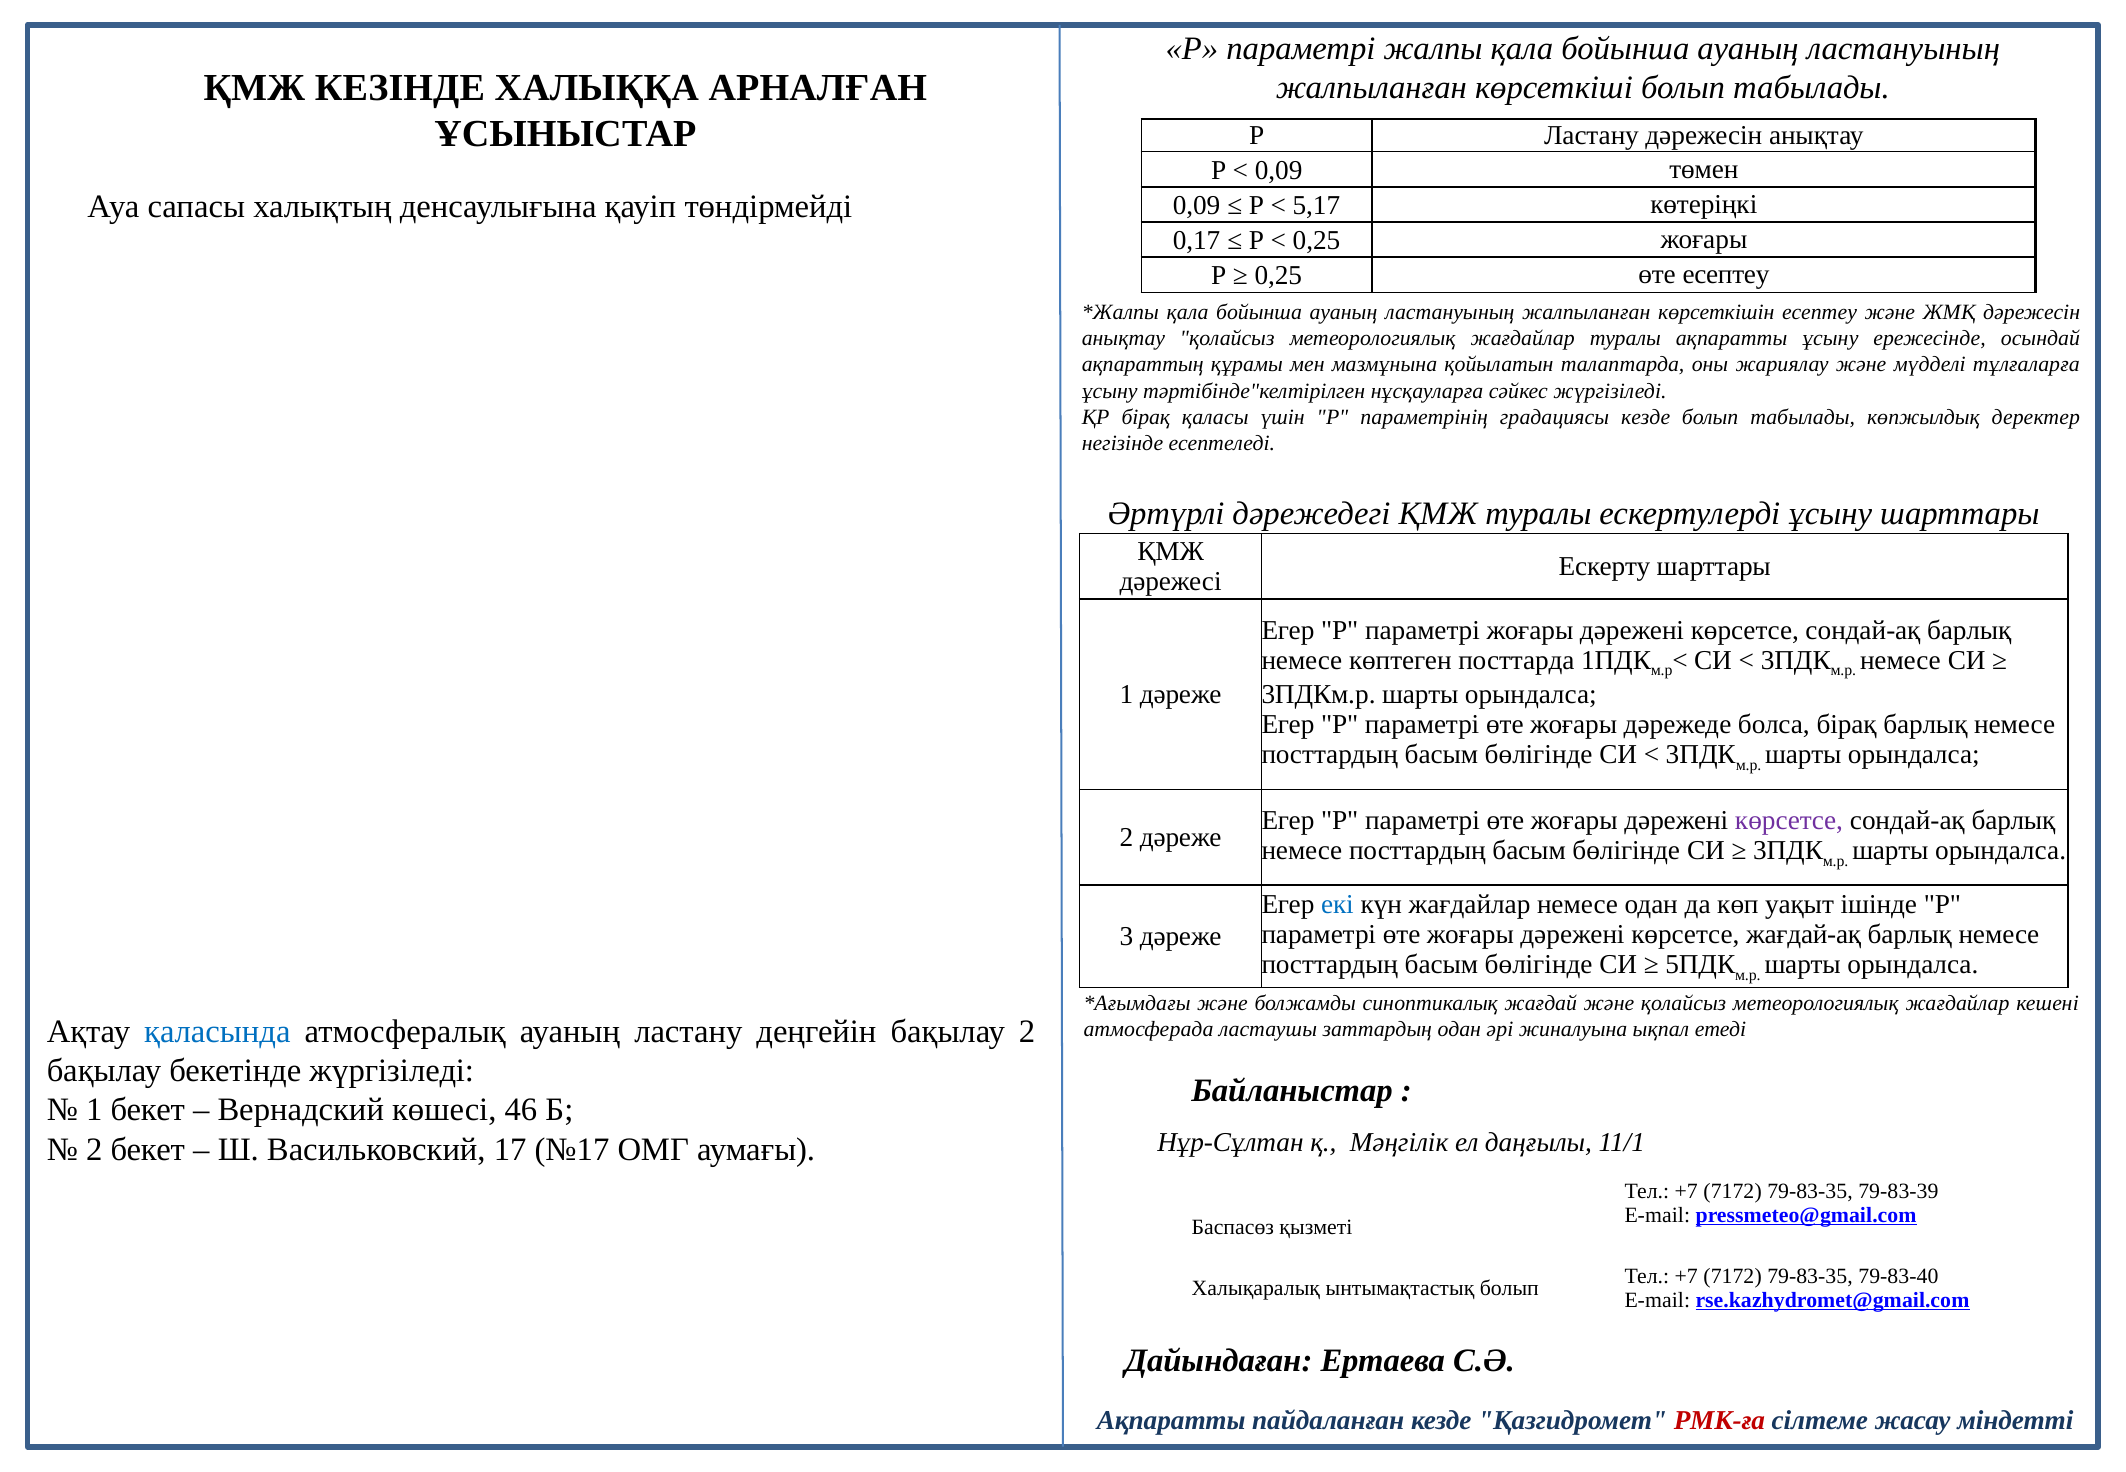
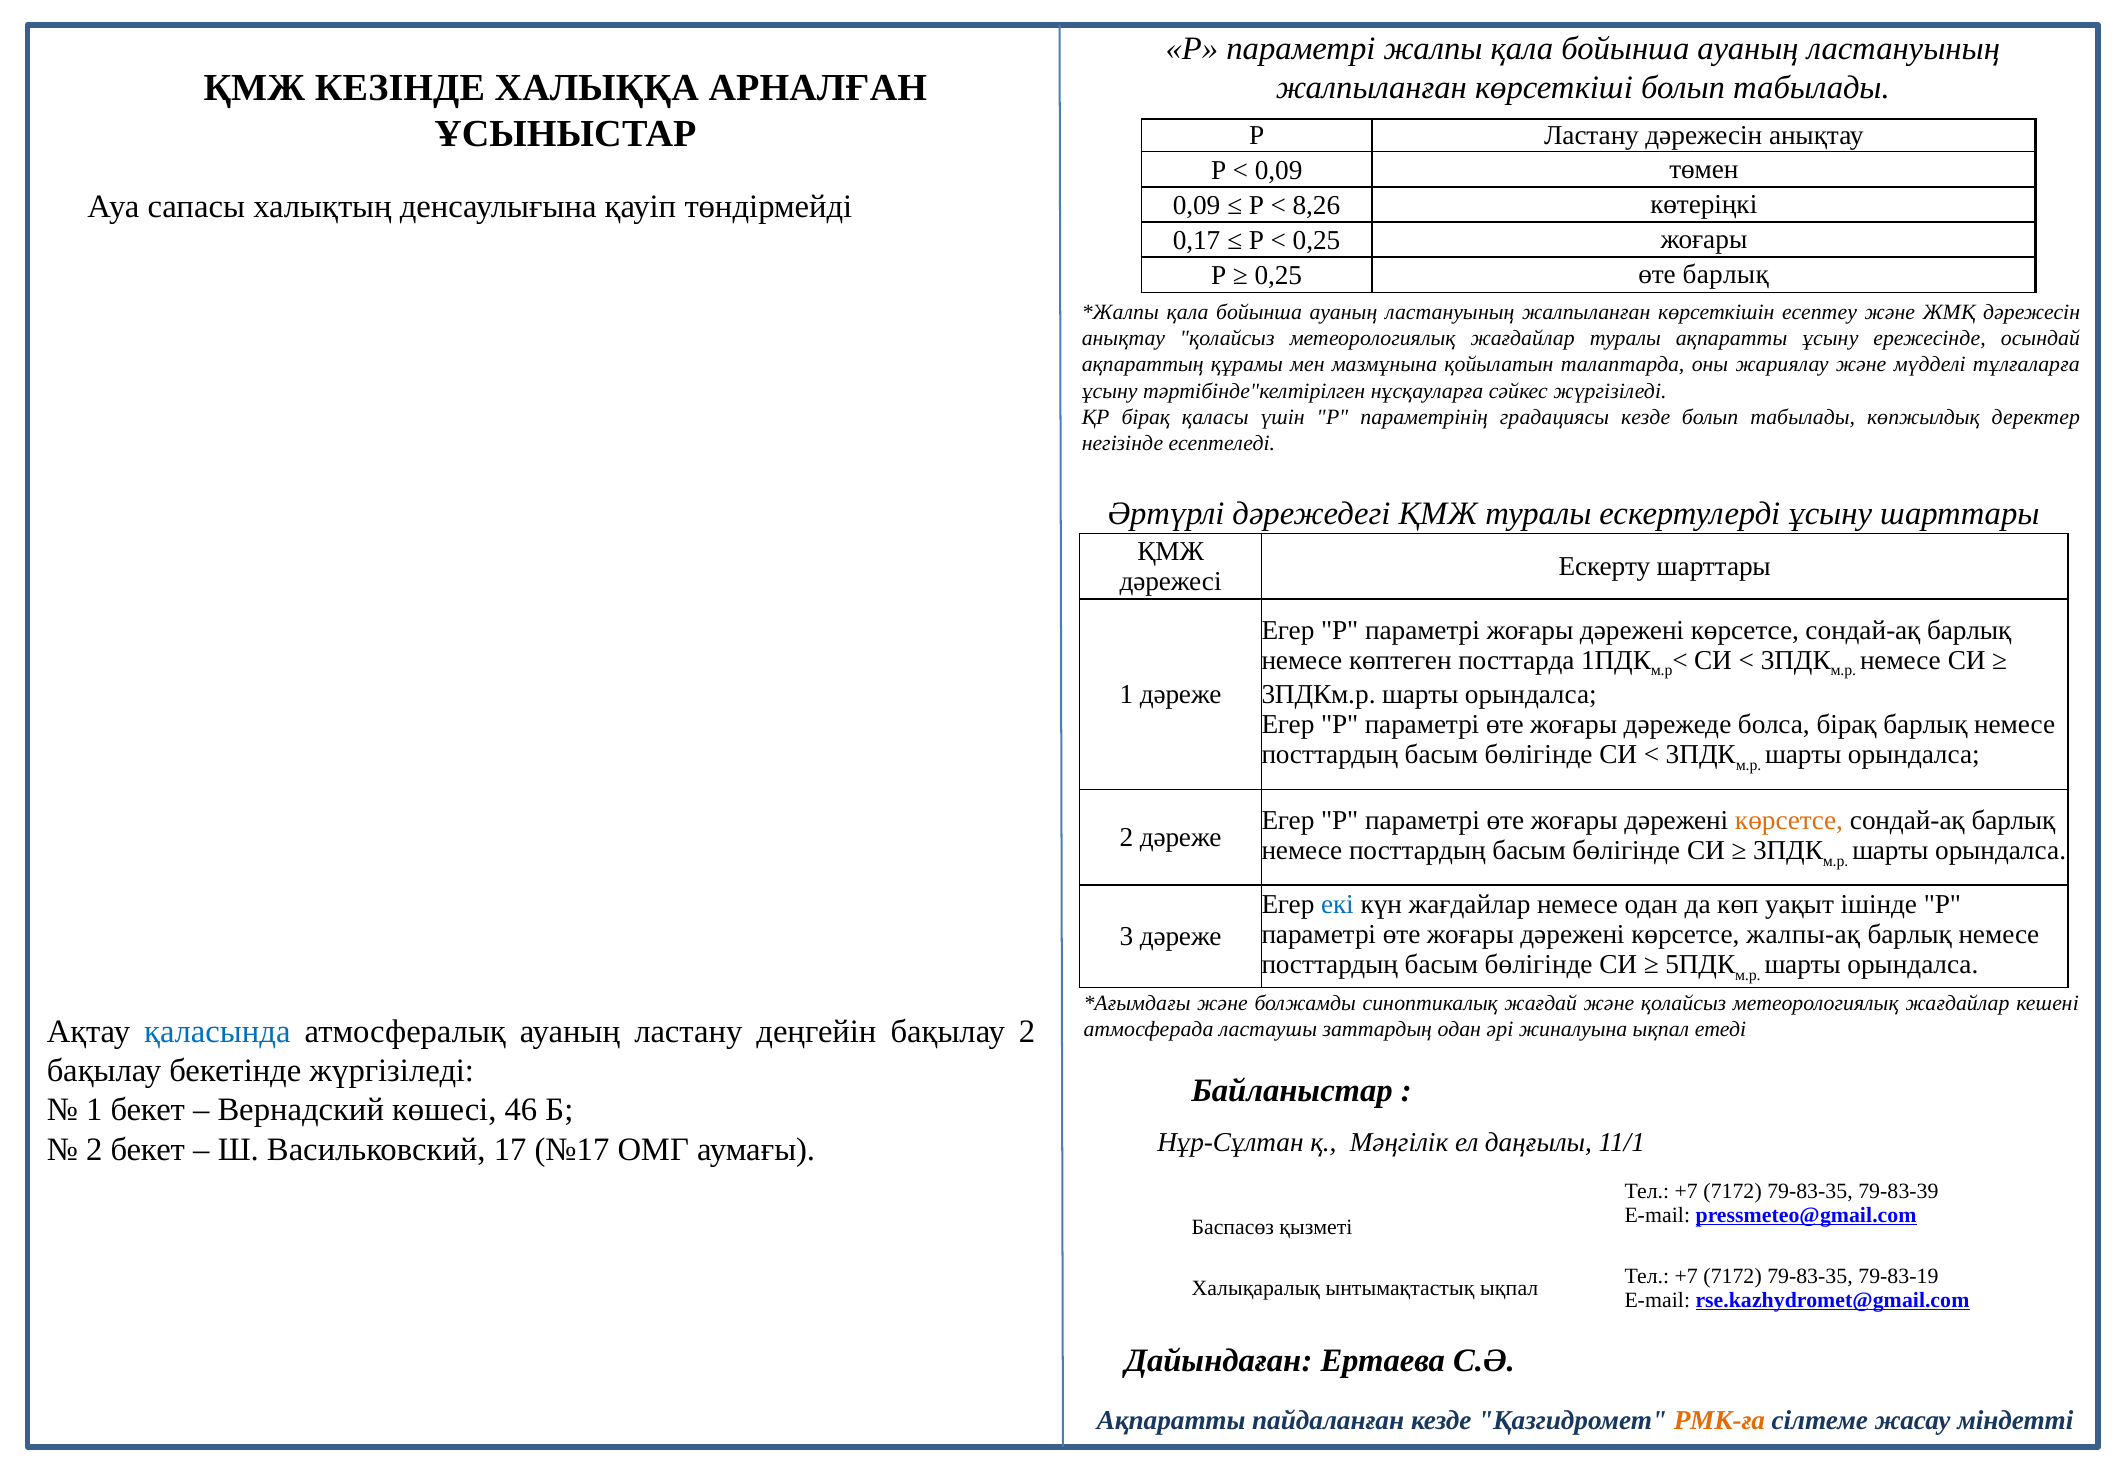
5,17: 5,17 -> 8,26 (1316, 206)
өте есептеу: есептеу -> барлық (1726, 275)
көрсетсе colour: purple -> orange (1789, 820)
жағдай-ақ: жағдай-ақ -> жалпы-ақ (1803, 934)
79-83-40: 79-83-40 -> 79-83-19 (1898, 1276)
ынтымақтастық болып: болып -> ықпал (1509, 1288)
РМК-ға colour: red -> orange (1719, 1420)
